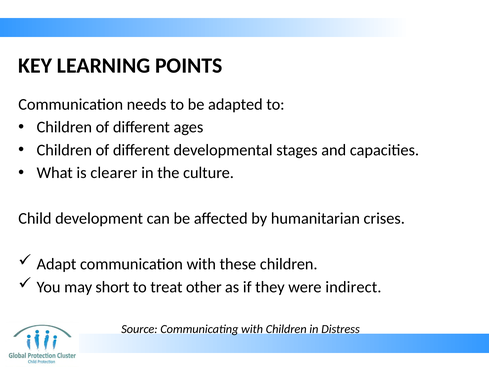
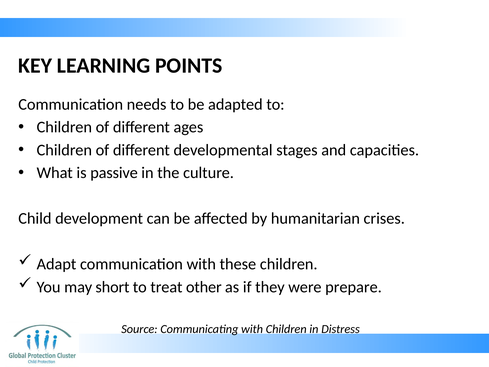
clearer: clearer -> passive (114, 173)
indirect: indirect -> prepare (354, 287)
